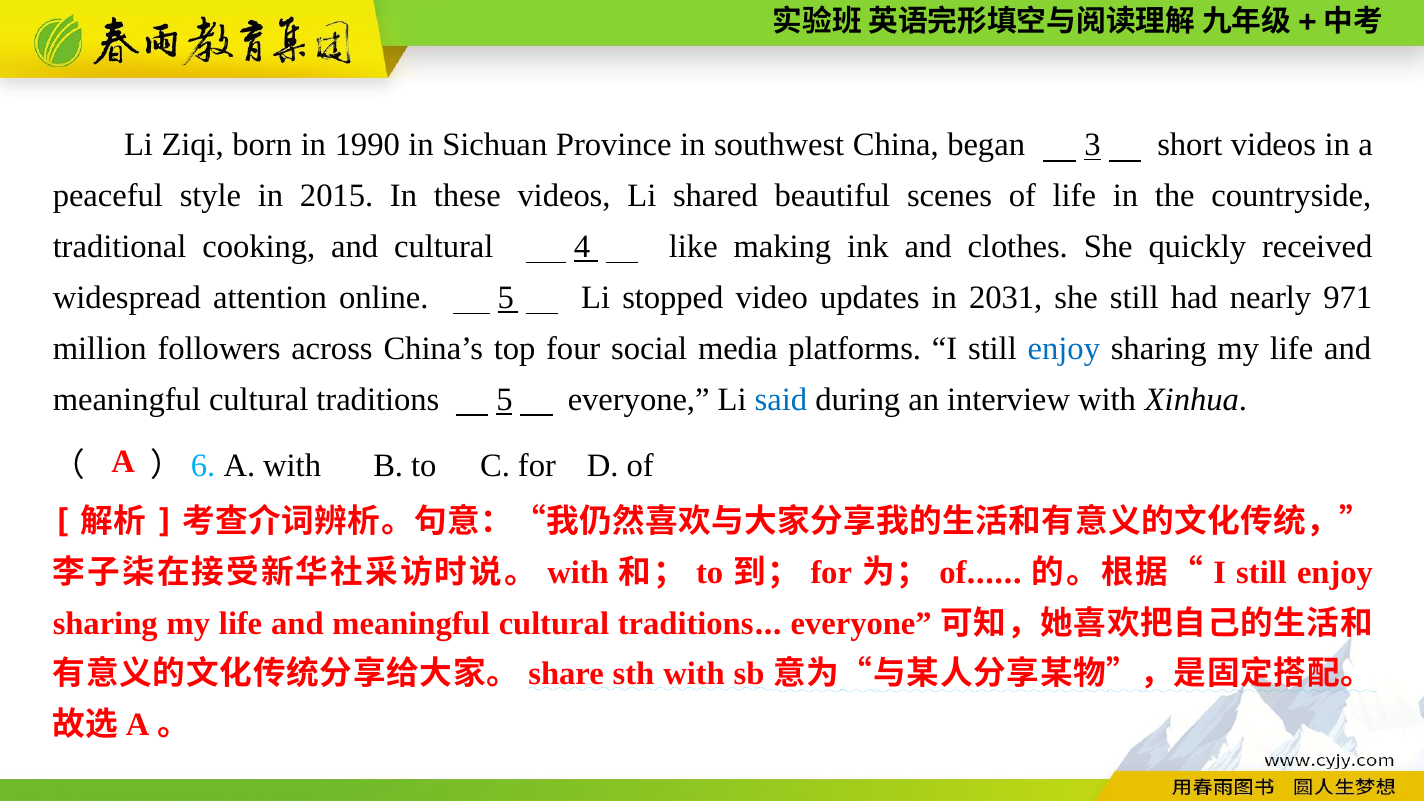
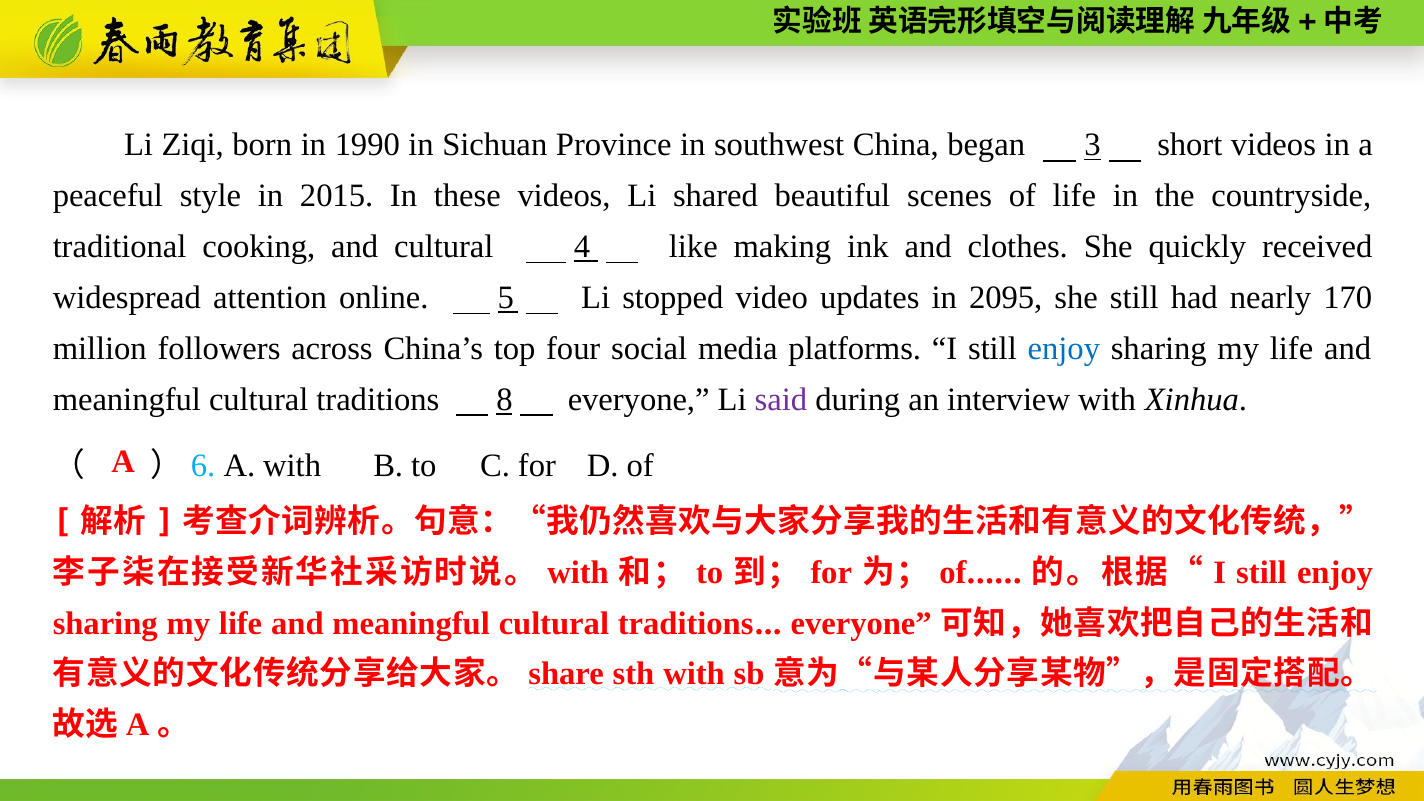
2031: 2031 -> 2095 (1006, 298)
971: 971 -> 170 (1348, 298)
traditions 5: 5 -> 8 (504, 400)
said colour: blue -> purple (781, 400)
